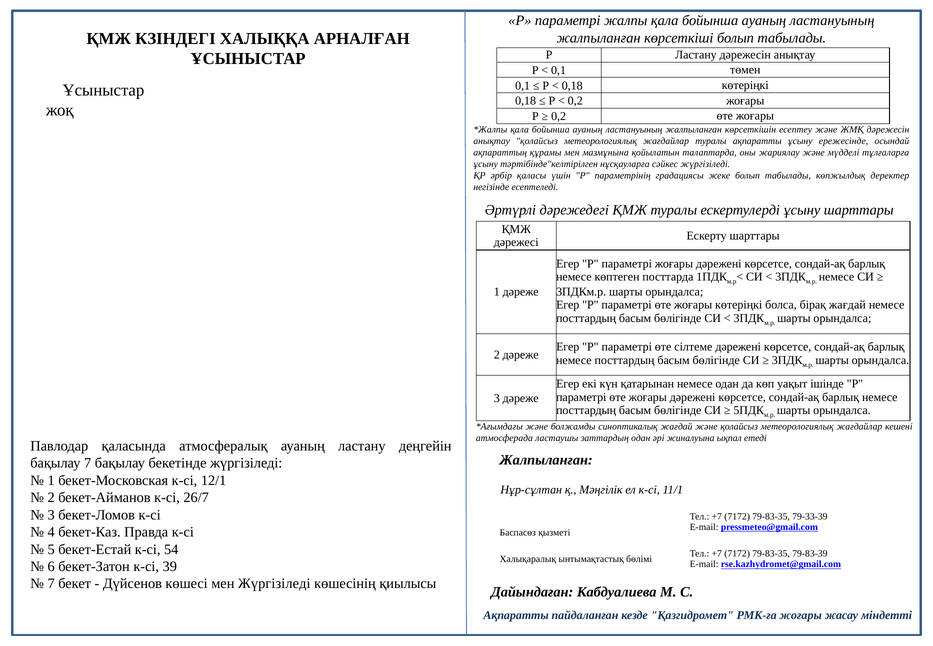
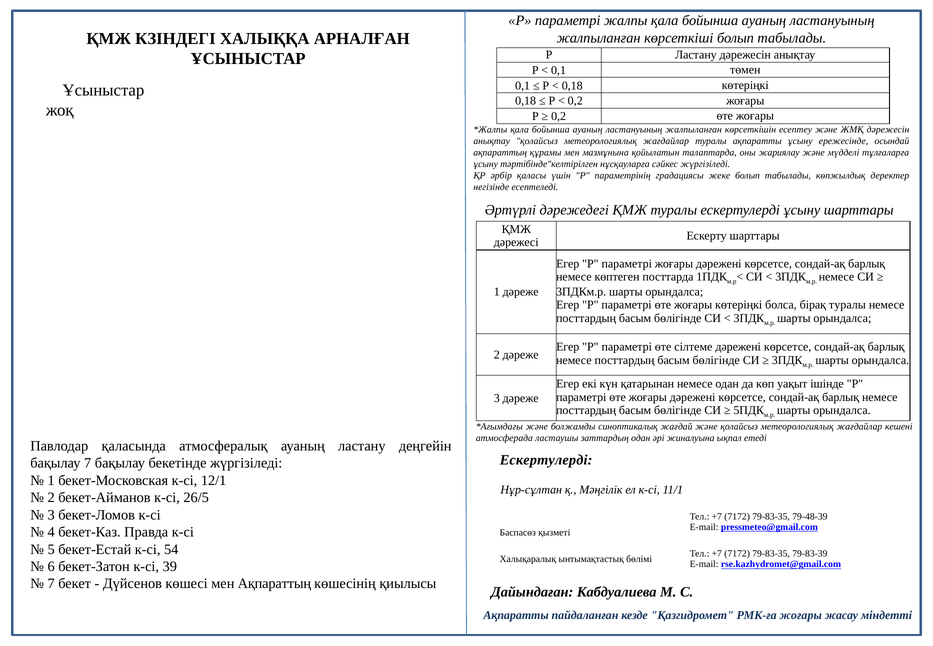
бірақ жағдай: жағдай -> туралы (847, 305)
Жалпыланған: Жалпыланған -> Ескертулерді (546, 460)
26/7: 26/7 -> 26/5 (196, 498)
79-33-39: 79-33-39 -> 79-48-39 (810, 516)
мен Жүргізіледі: Жүргізіледі -> Ақпараттың (274, 584)
